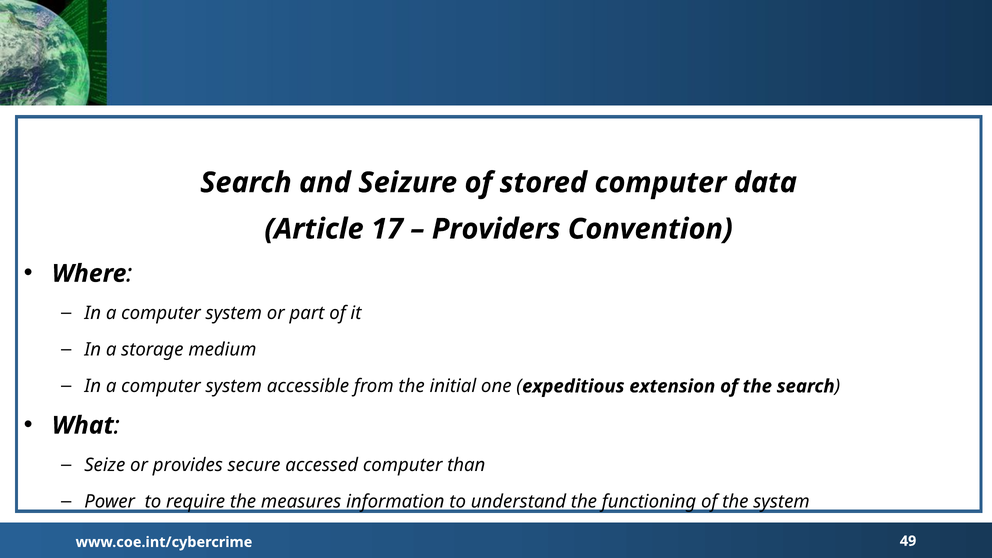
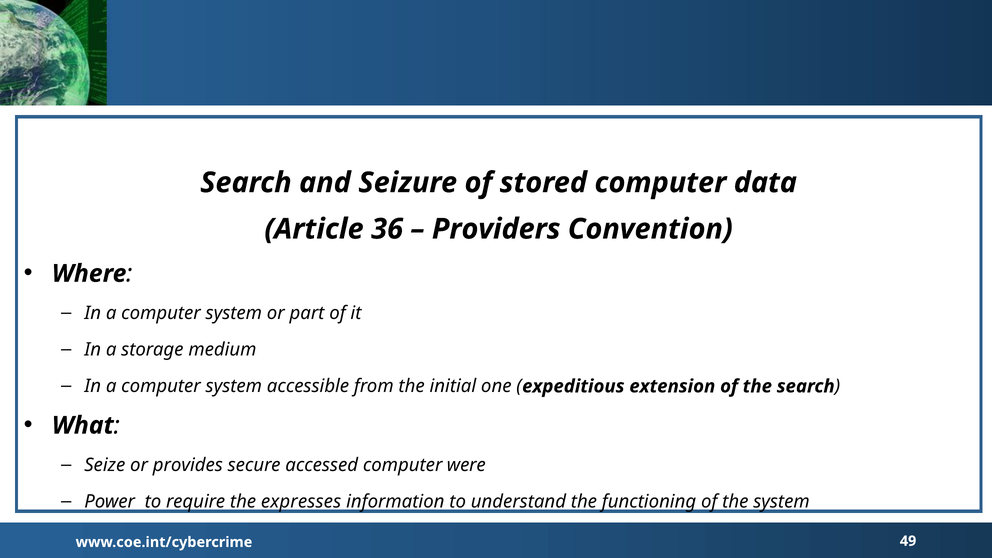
17: 17 -> 36 (387, 229)
than: than -> were (466, 465)
measures: measures -> expresses (301, 502)
